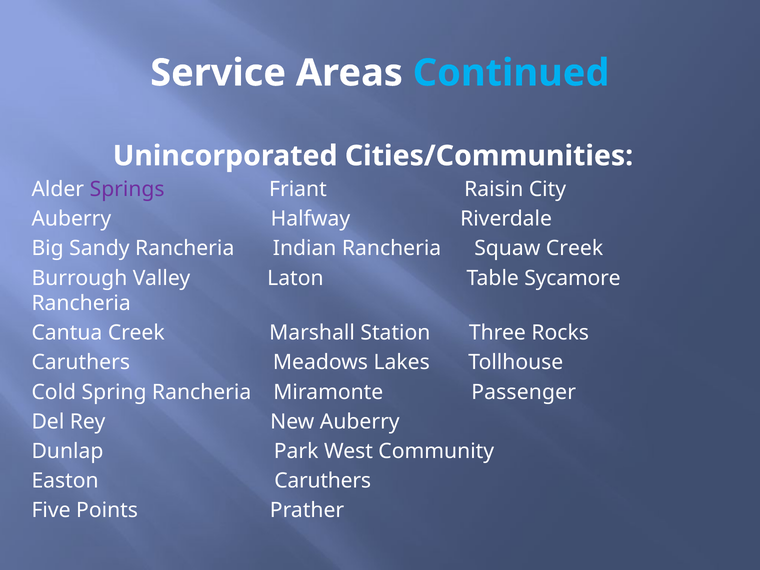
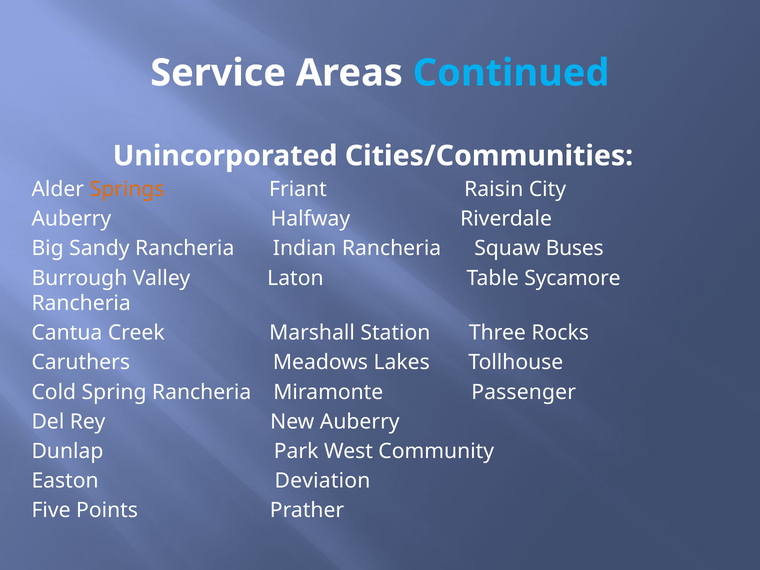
Springs colour: purple -> orange (127, 189)
Squaw Creek: Creek -> Buses (575, 248)
Easton Caruthers: Caruthers -> Deviation (322, 481)
